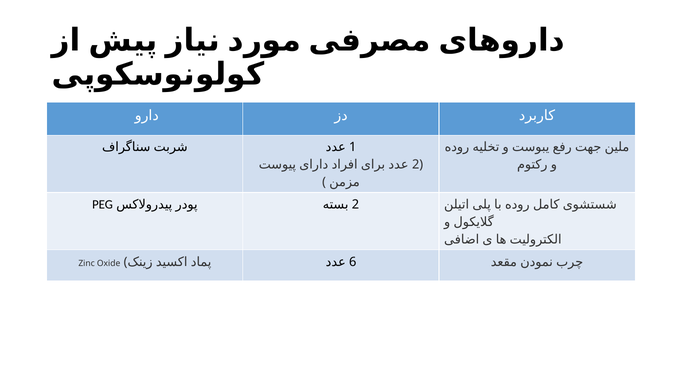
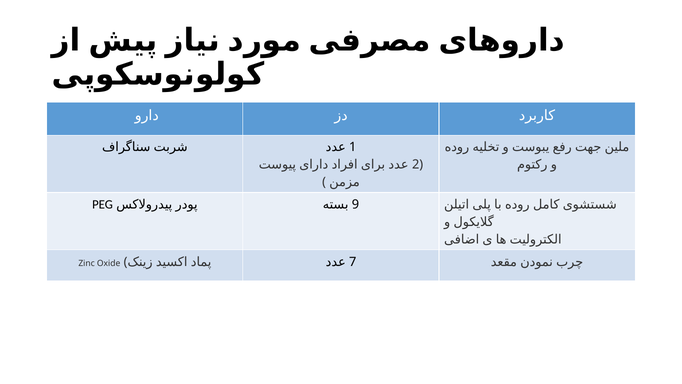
PEG 2: 2 -> 9 (356, 204)
6: 6 -> 7 (353, 262)
